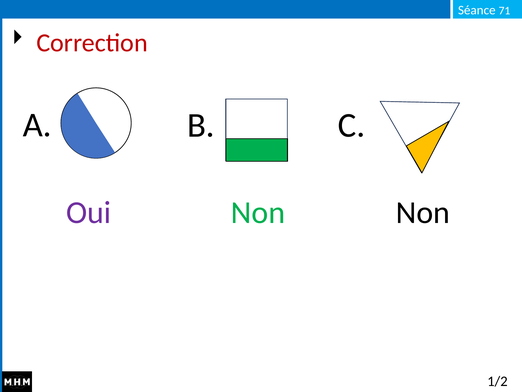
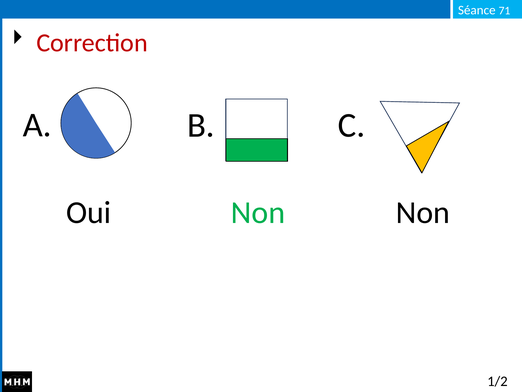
Oui colour: purple -> black (89, 212)
